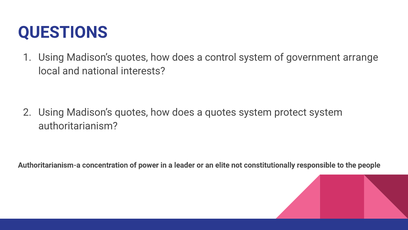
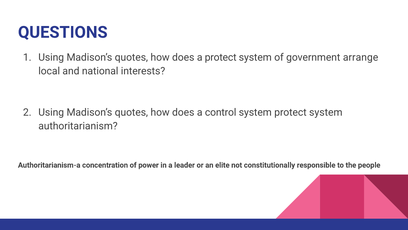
a control: control -> protect (221, 57)
a quotes: quotes -> control (221, 112)
